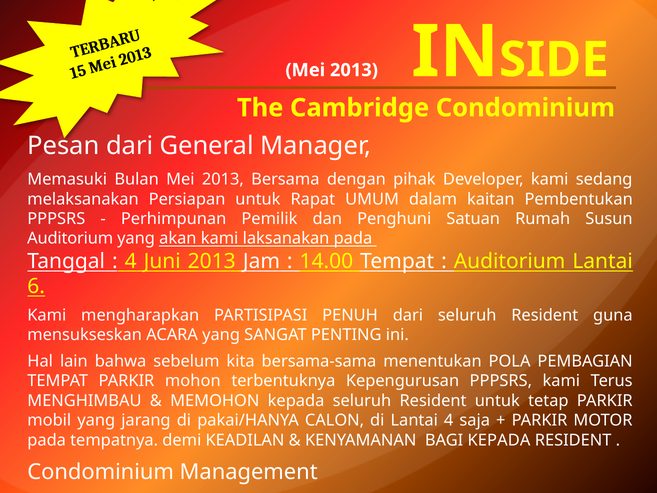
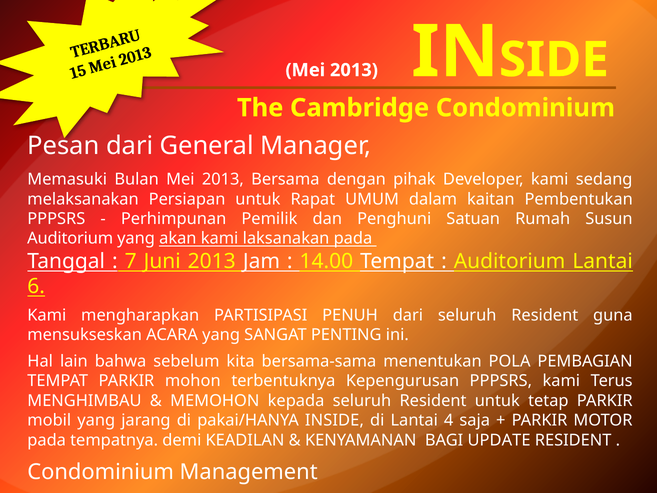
4: 4 -> 7 (131, 261)
CALON: CALON -> INSIDE (334, 420)
BAGI KEPADA: KEPADA -> UPDATE (499, 440)
